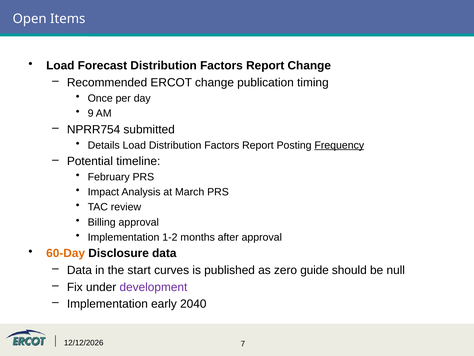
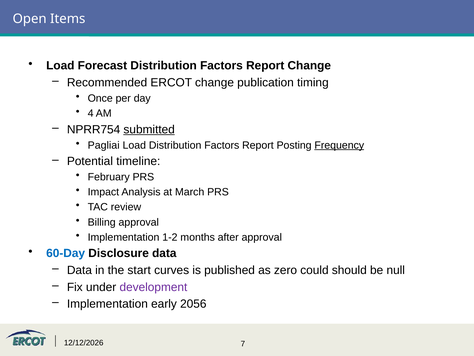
9: 9 -> 4 (91, 113)
submitted underline: none -> present (149, 129)
Details: Details -> Pagliai (104, 145)
60-Day colour: orange -> blue (66, 253)
guide: guide -> could (314, 270)
2040: 2040 -> 2056 (193, 304)
